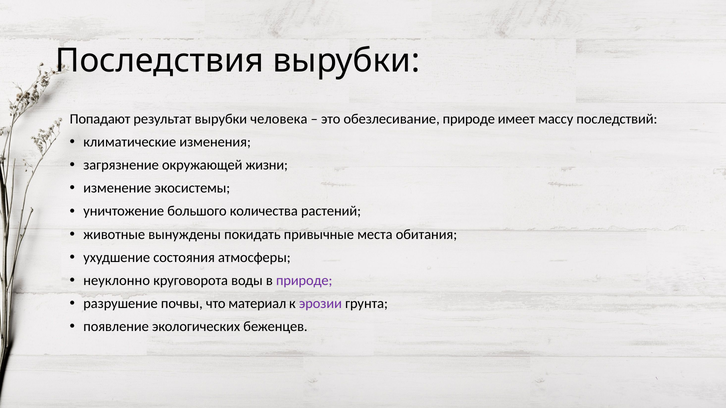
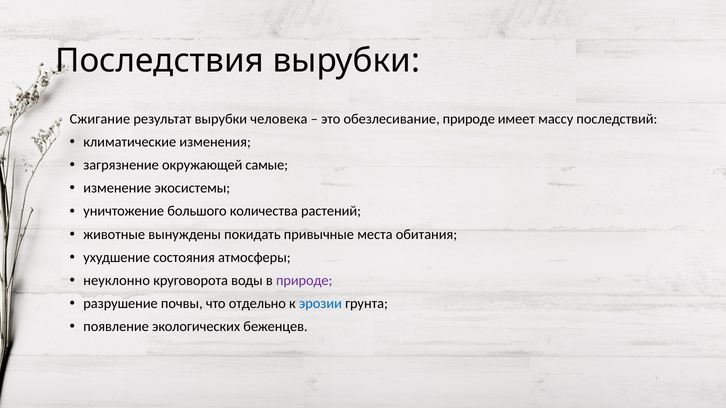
Попадают: Попадают -> Сжигание (100, 119)
жизни: жизни -> самые (267, 165)
материал: материал -> отдельно (257, 304)
эрозии colour: purple -> blue (320, 304)
